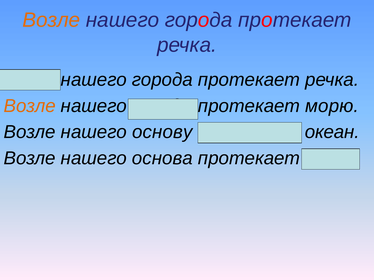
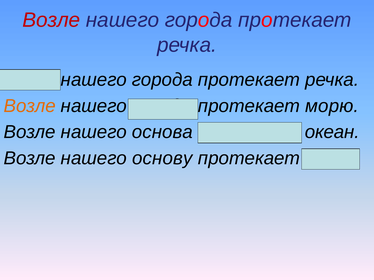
Возле colour: orange -> red (51, 20)
основу: основу -> основа (162, 132)
основа: основа -> основу (162, 158)
